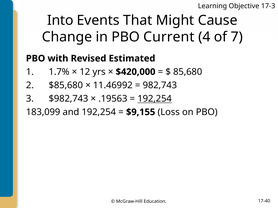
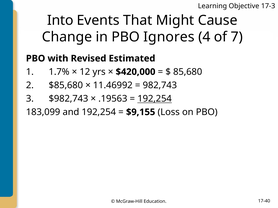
Current: Current -> Ignores (169, 37)
